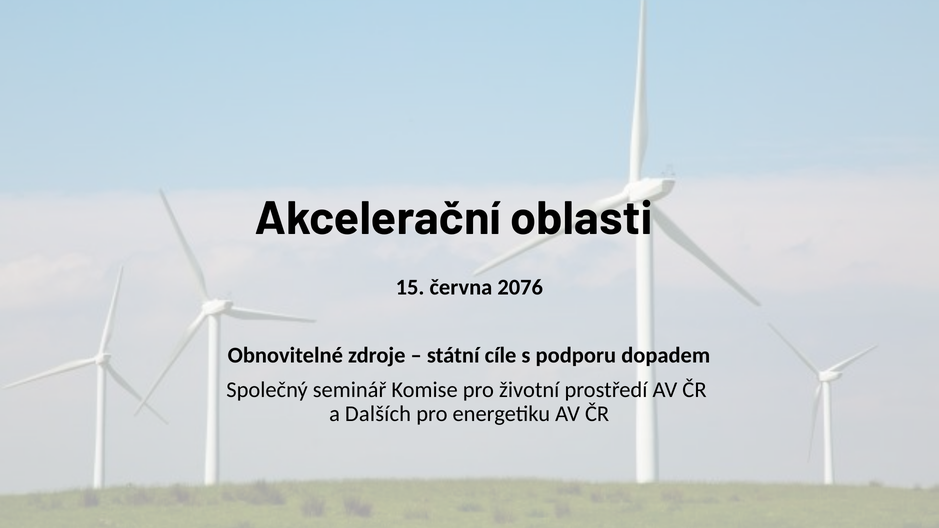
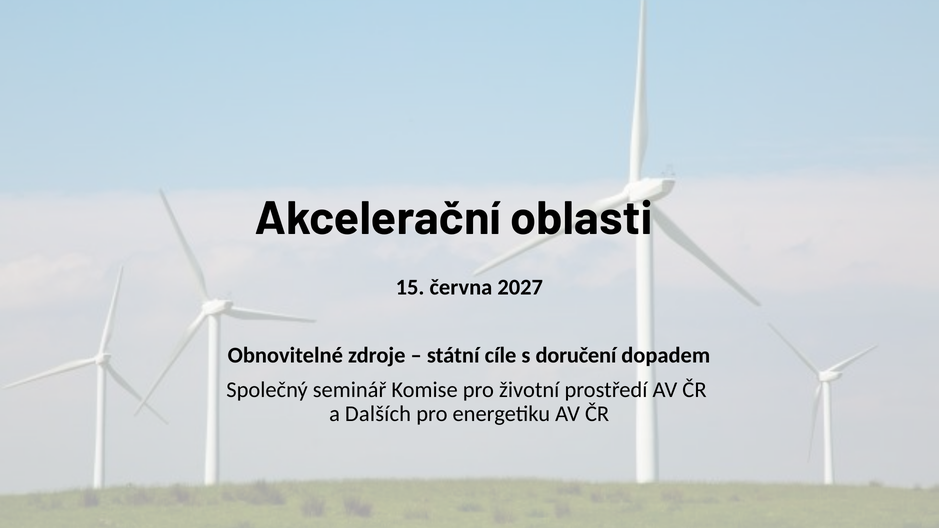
2076: 2076 -> 2027 (520, 288)
podporu: podporu -> doručení (576, 356)
